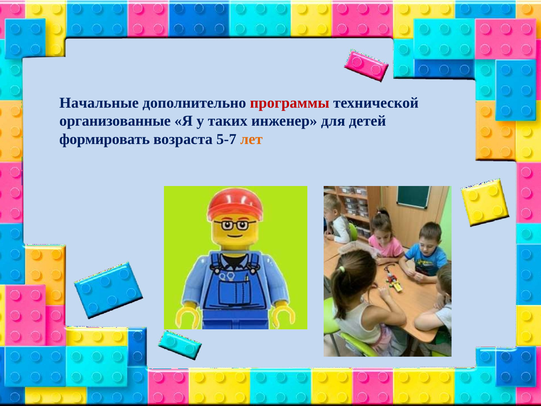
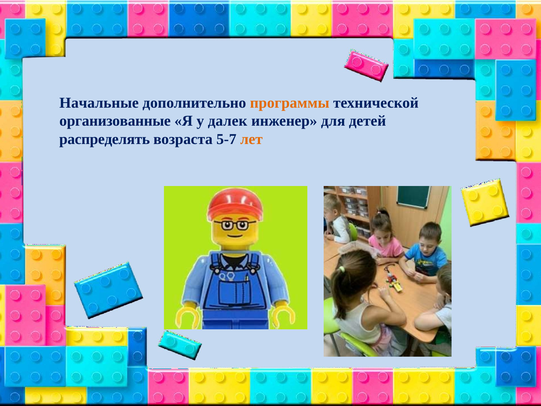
программы colour: red -> orange (290, 103)
таких: таких -> далек (228, 121)
формировать: формировать -> распределять (105, 139)
